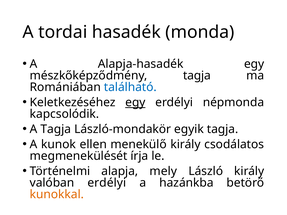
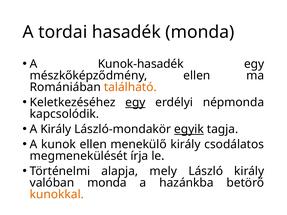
Alapja-hasadék: Alapja-hasadék -> Kunok-hasadék (141, 64)
mészkőképződmény tagja: tagja -> ellen (197, 76)
található colour: blue -> orange (130, 87)
A Tagja: Tagja -> Király (56, 129)
egyik underline: none -> present (189, 129)
valóban erdélyi: erdélyi -> monda (107, 183)
